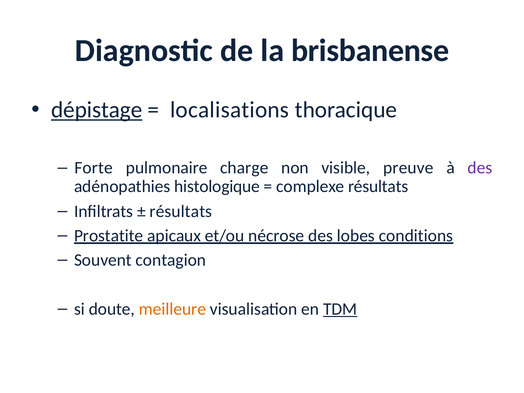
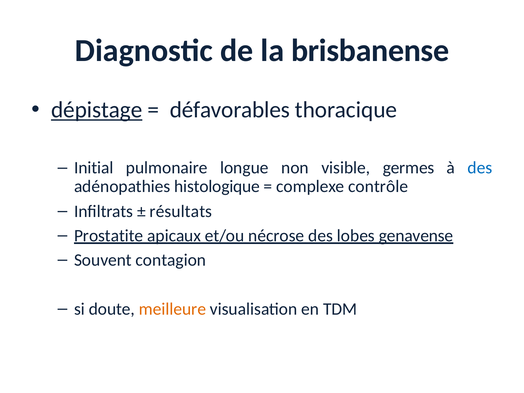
localisations: localisations -> défavorables (230, 110)
Forte: Forte -> Initial (94, 168)
charge: charge -> longue (244, 168)
preuve: preuve -> germes (409, 168)
des colour: purple -> blue (480, 168)
complexe résultats: résultats -> contrôle (378, 187)
conditions: conditions -> genavense (416, 236)
TDM underline: present -> none (340, 309)
